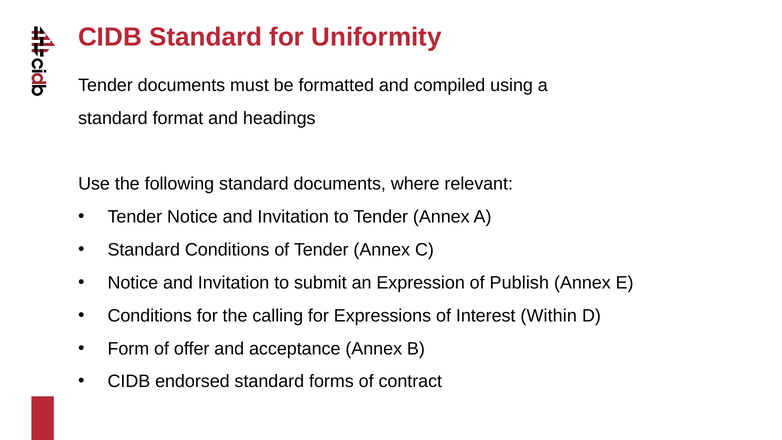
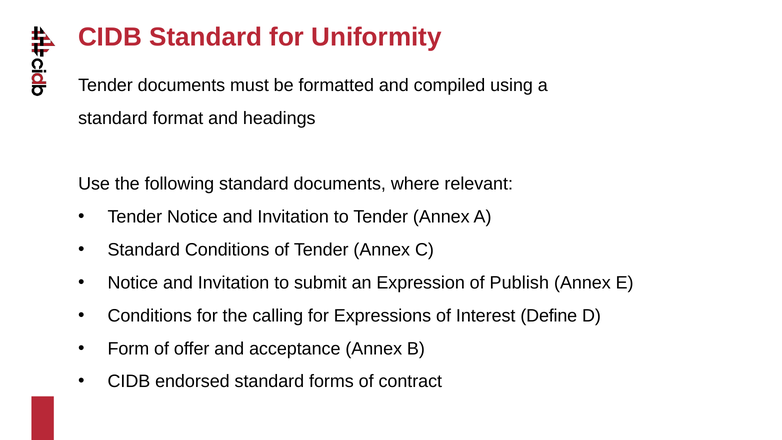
Within: Within -> Define (549, 316)
